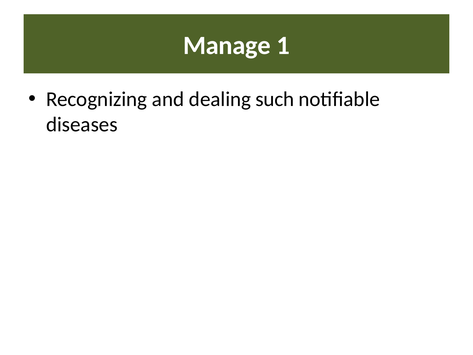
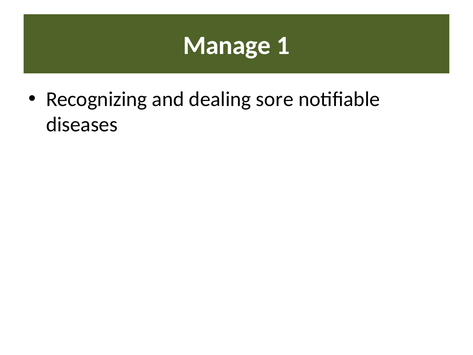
such: such -> sore (275, 99)
